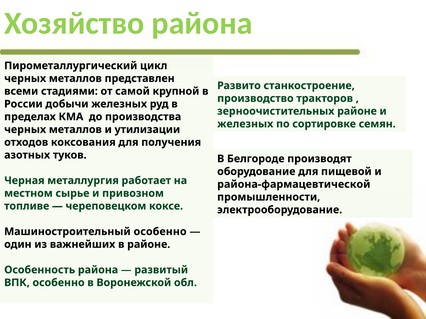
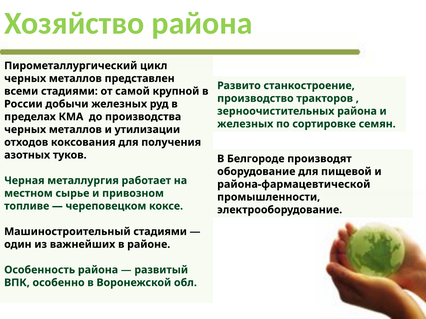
зерноочистительных районе: районе -> района (357, 111)
Машиностроительный особенно: особенно -> стадиями (160, 232)
